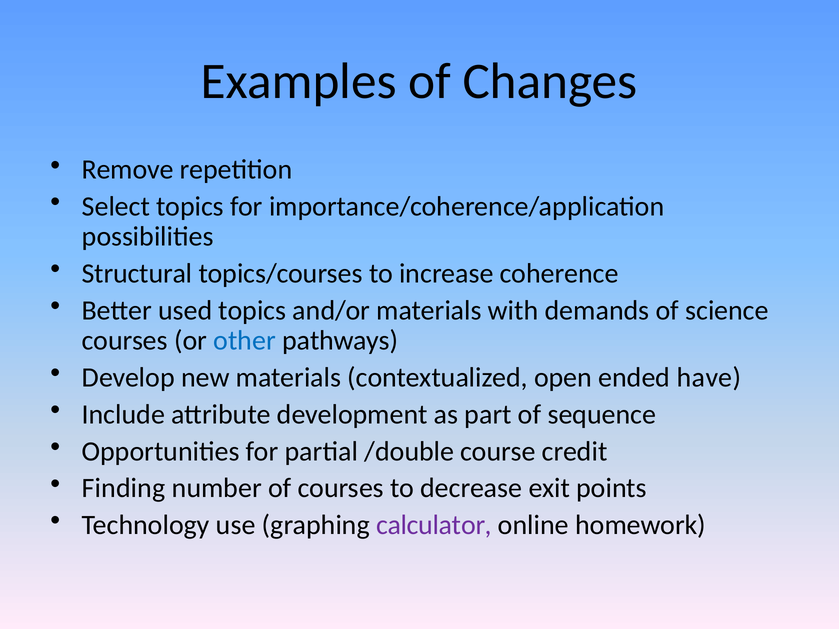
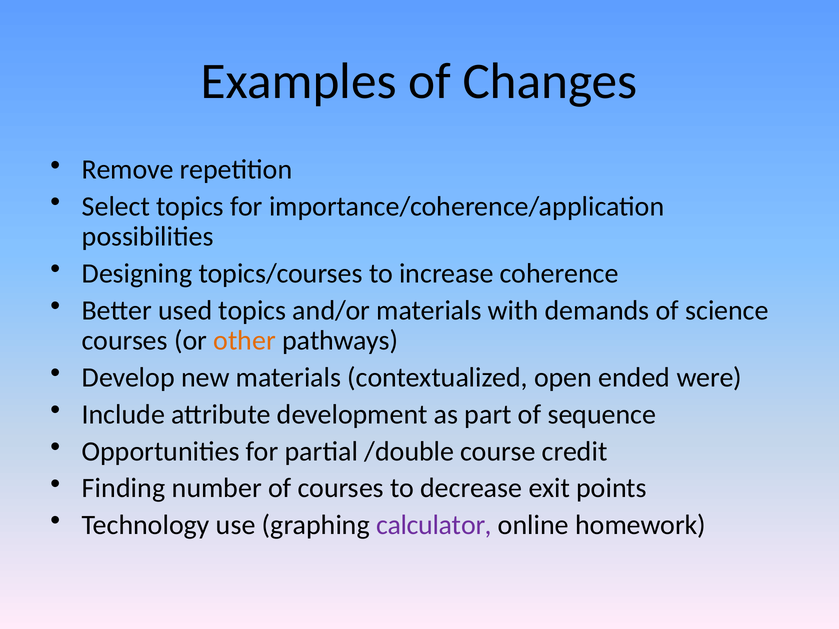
Structural: Structural -> Designing (137, 274)
other colour: blue -> orange (245, 341)
have: have -> were (709, 378)
